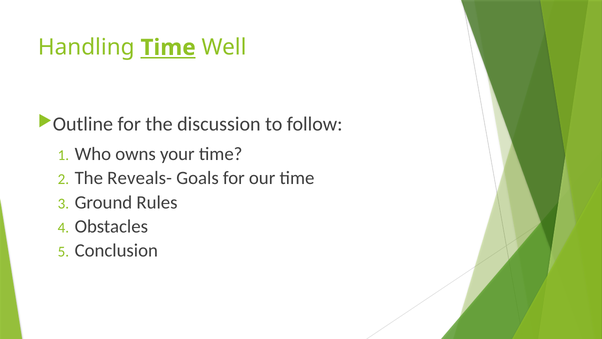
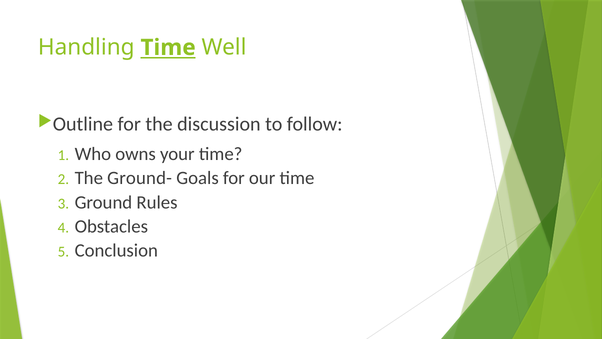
Reveals-: Reveals- -> Ground- (140, 178)
